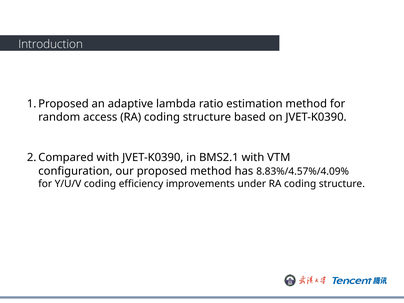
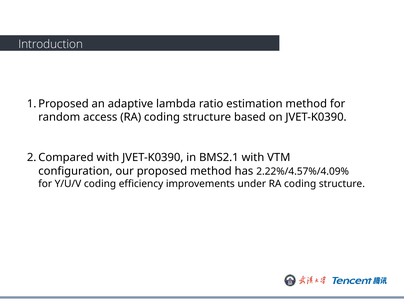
8.83%/4.57%/4.09%: 8.83%/4.57%/4.09% -> 2.22%/4.57%/4.09% (303, 171)
